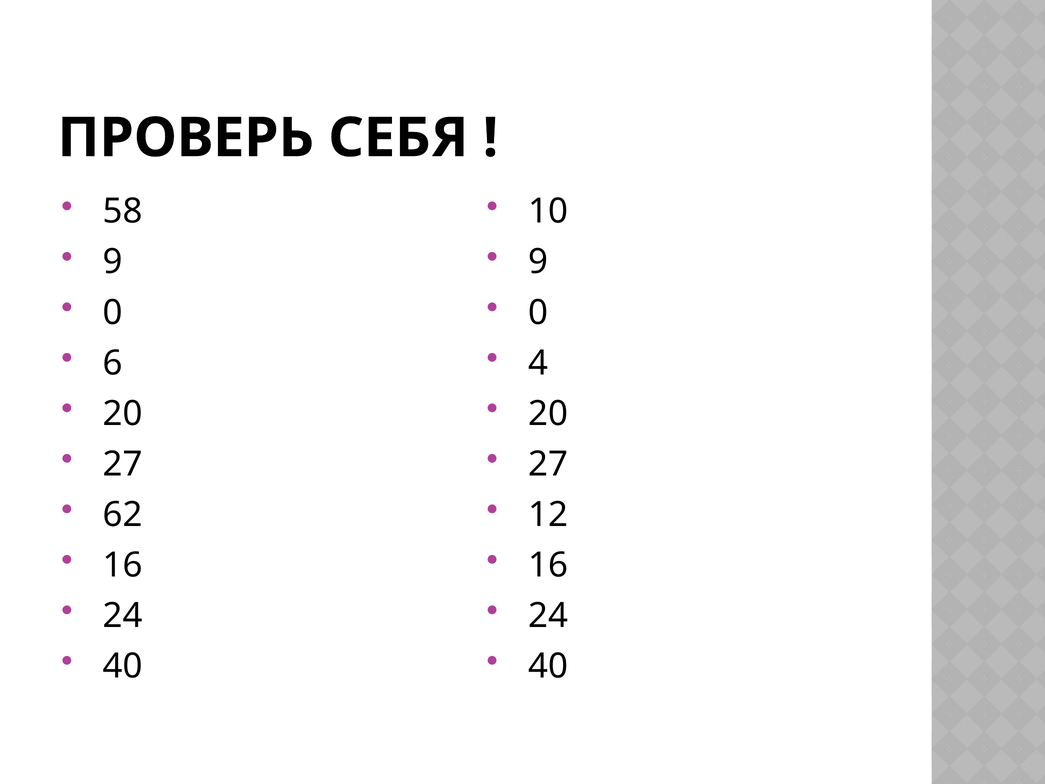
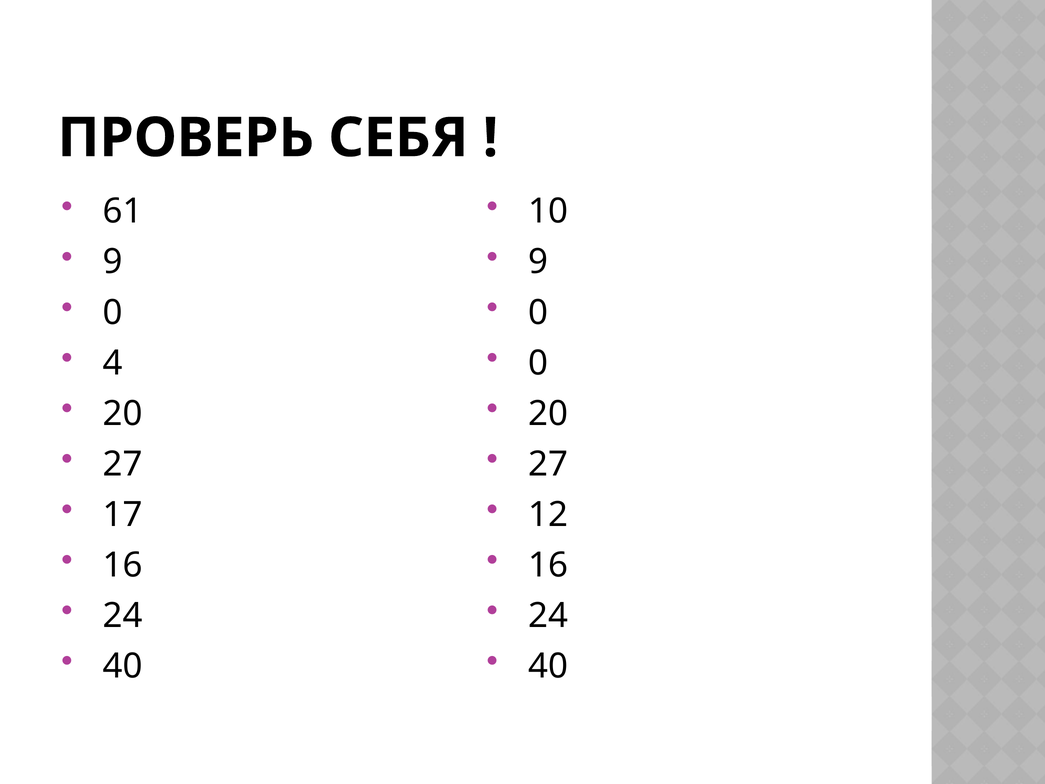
58: 58 -> 61 (123, 211)
6: 6 -> 4 (113, 363)
4: 4 -> 0 (538, 363)
62: 62 -> 17 (123, 514)
